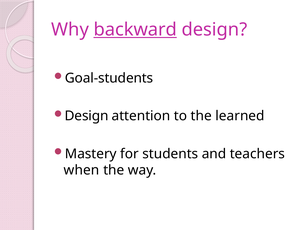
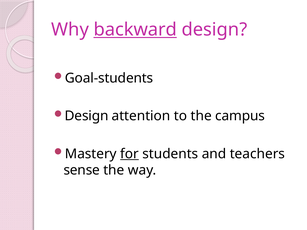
learned: learned -> campus (240, 116)
for underline: none -> present (130, 154)
when: when -> sense (82, 170)
